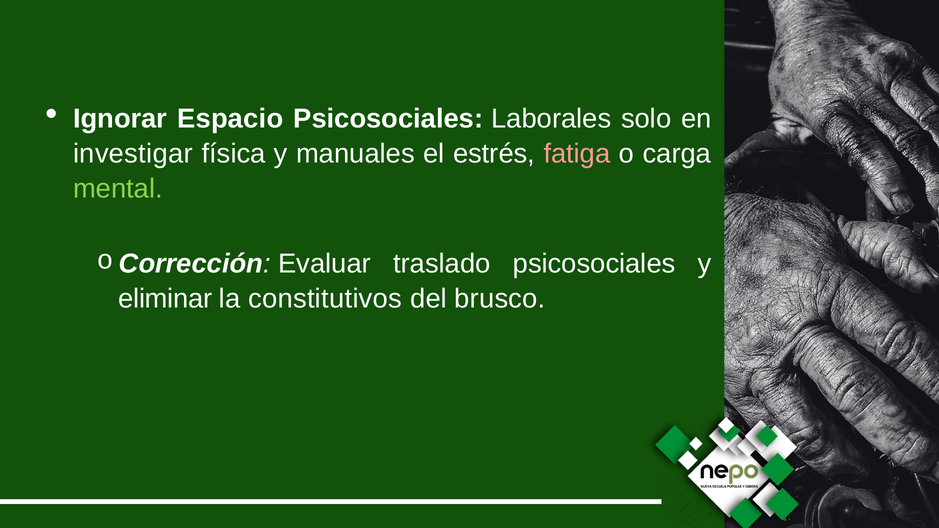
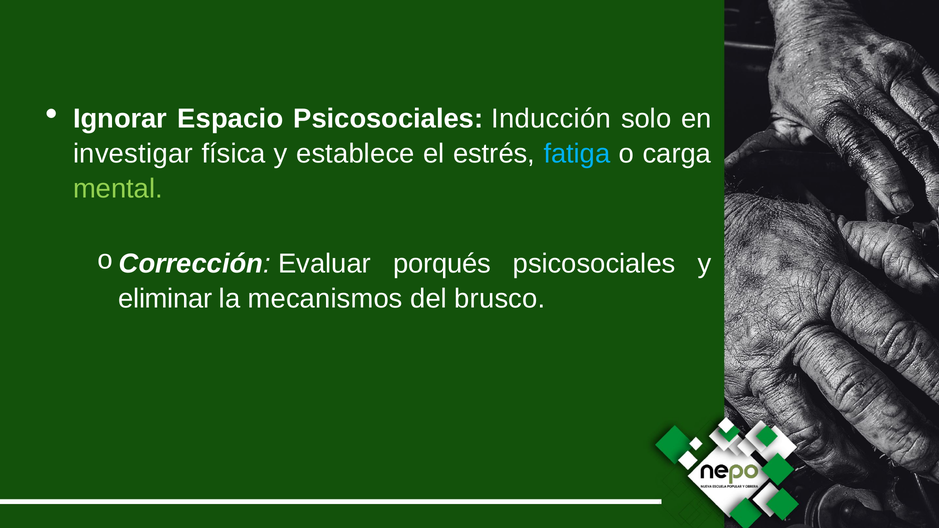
Laborales: Laborales -> Inducción (551, 119)
manuales: manuales -> establece (355, 154)
fatiga colour: pink -> light blue (577, 154)
traslado: traslado -> porqués (442, 264)
constitutivos: constitutivos -> mecanismos (325, 299)
